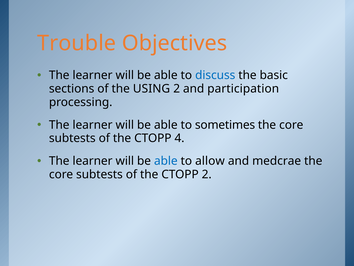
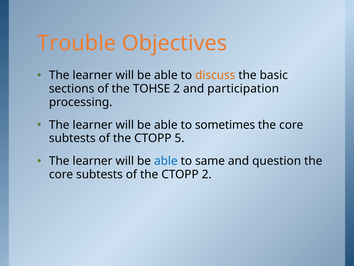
discuss colour: blue -> orange (215, 75)
USING: USING -> TOHSE (152, 89)
4: 4 -> 5 (180, 138)
allow: allow -> same (210, 161)
medcrae: medcrae -> question (277, 161)
